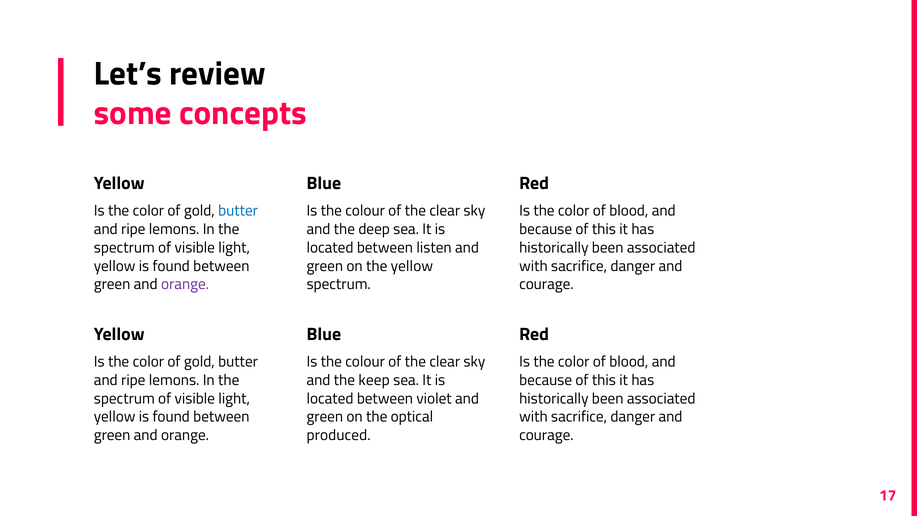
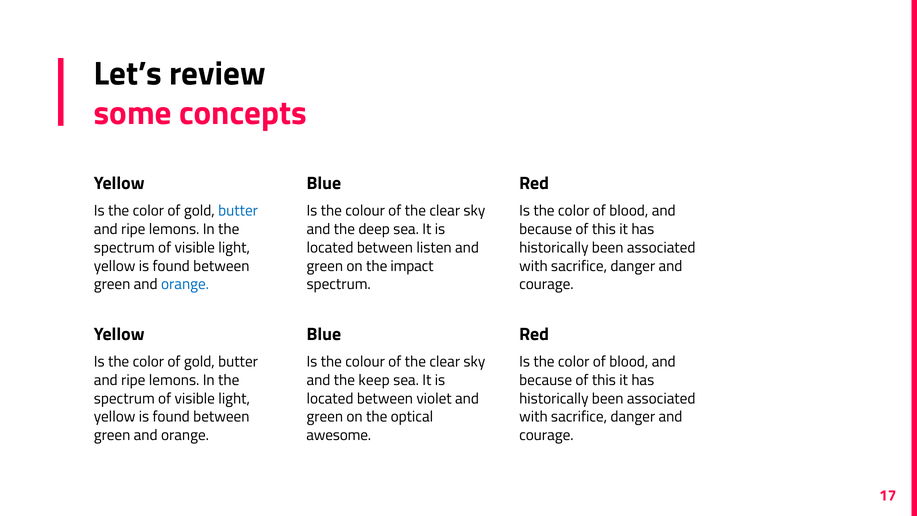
the yellow: yellow -> impact (412, 266)
orange colour: purple -> blue (185, 284)
produced: produced -> awesome (339, 435)
